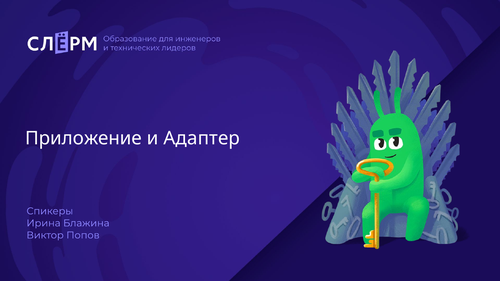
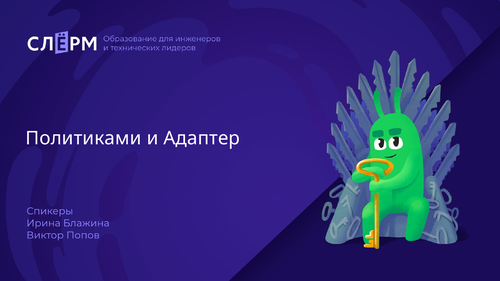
Приложение: Приложение -> Политиками (83, 139)
